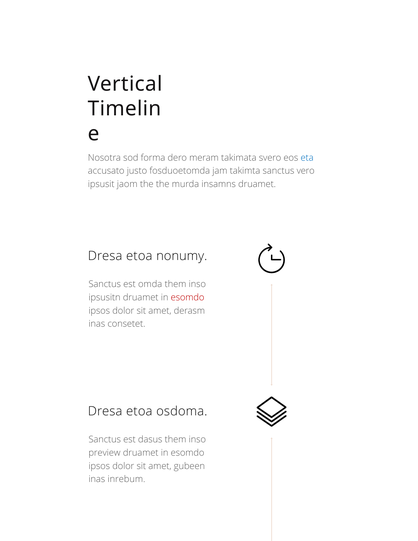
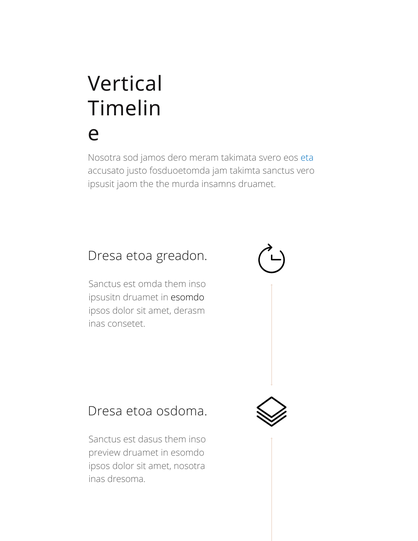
forma: forma -> jamos (153, 158)
nonumy: nonumy -> greadon (182, 256)
esomdo colour: red -> black (188, 297)
amet gubeen: gubeen -> nosotra (189, 466)
inrebum: inrebum -> dresoma (126, 479)
